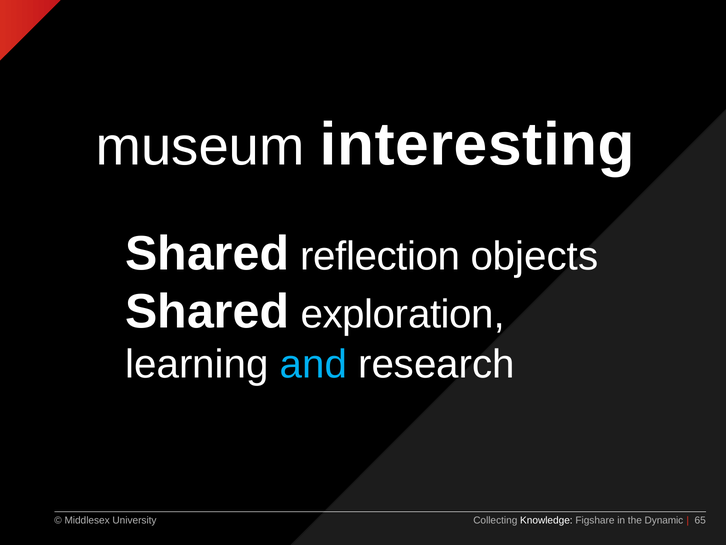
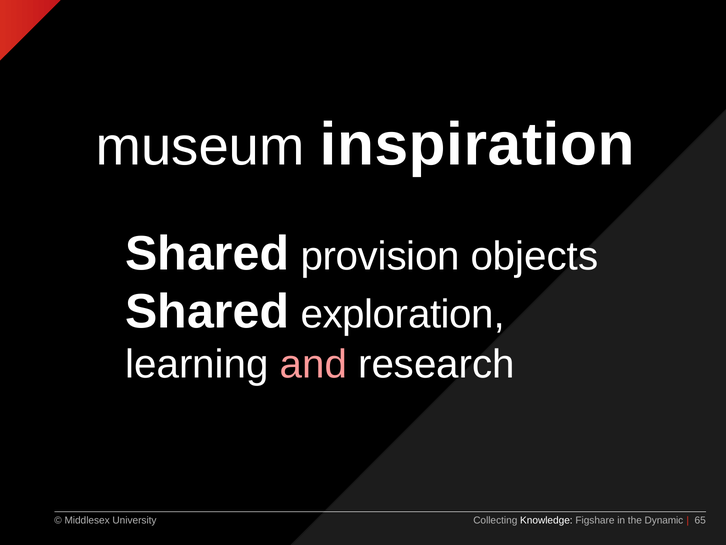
interesting: interesting -> inspiration (477, 145)
reflection: reflection -> provision (380, 256)
and colour: light blue -> pink (313, 364)
